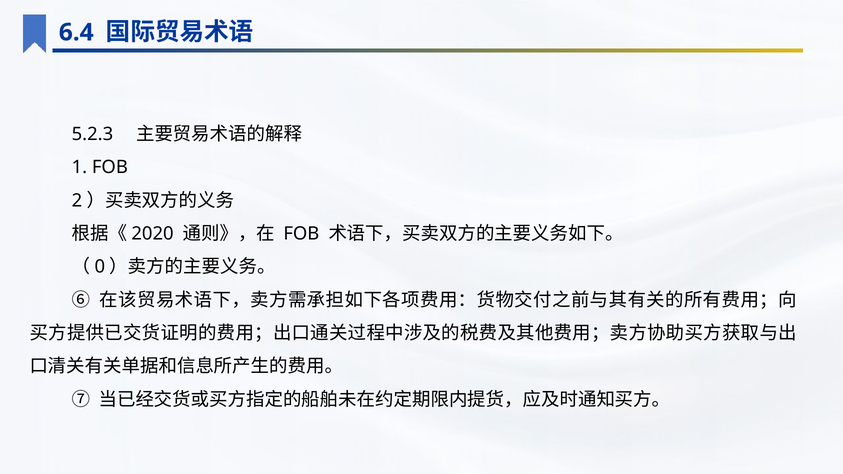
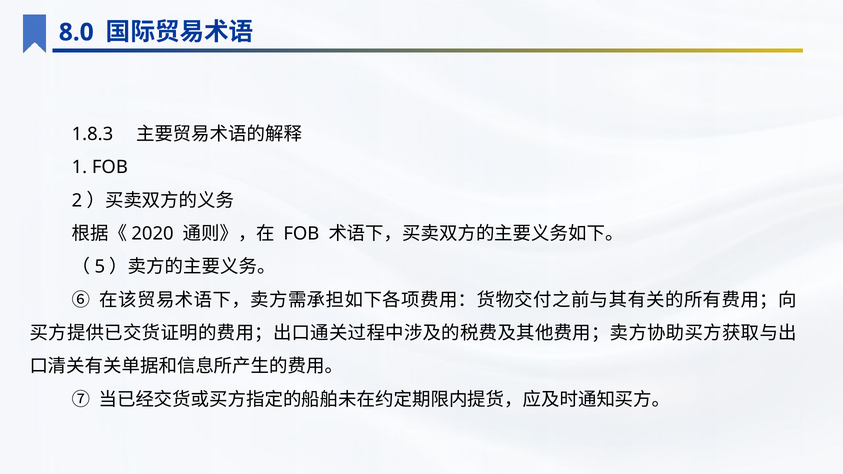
6.4: 6.4 -> 8.0 (76, 32)
5.2.3: 5.2.3 -> 1.8.3 (92, 134)
0: 0 -> 5 (100, 267)
